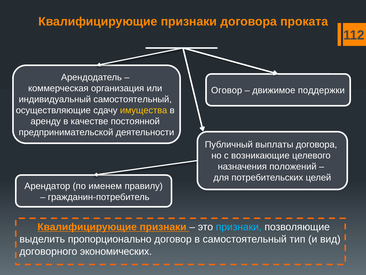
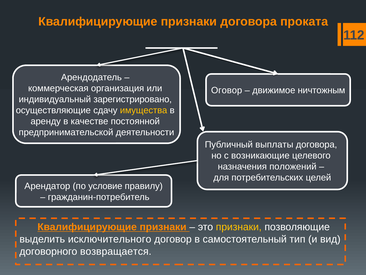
поддержки: поддержки -> ничтожным (321, 90)
индивидуальный самостоятельный: самостоятельный -> зарегистрировано (133, 99)
именем: именем -> условие (105, 186)
признаки colour: light blue -> yellow (239, 227)
пропорционально: пропорционально -> исключительного (110, 239)
экономических: экономических -> возвращается (116, 251)
